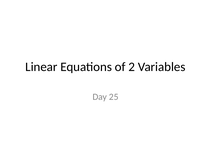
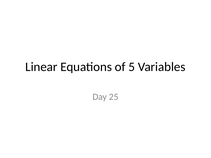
2: 2 -> 5 (132, 67)
